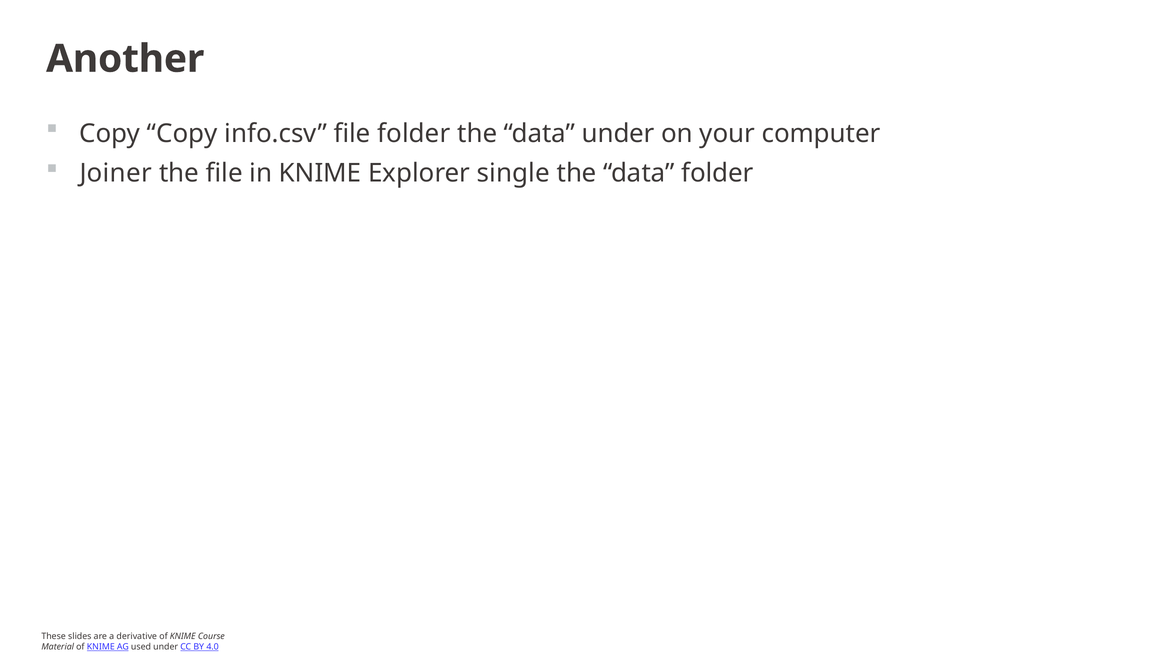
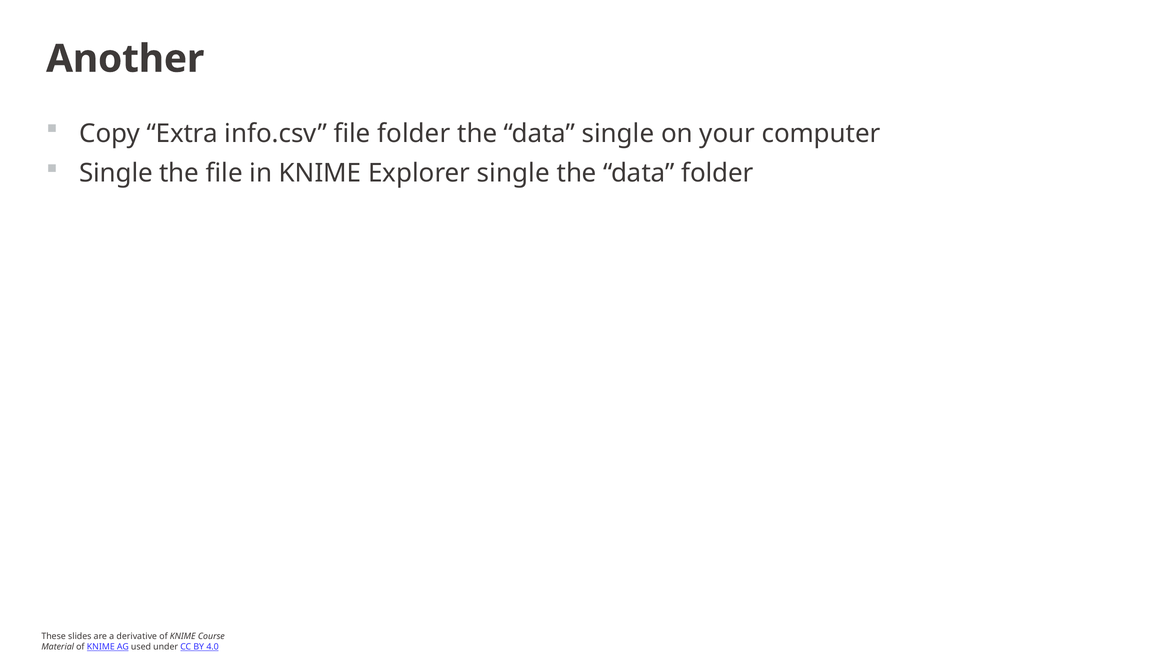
Copy Copy: Copy -> Extra (182, 133)
data under: under -> single (618, 133)
Joiner: Joiner -> Single (116, 173)
